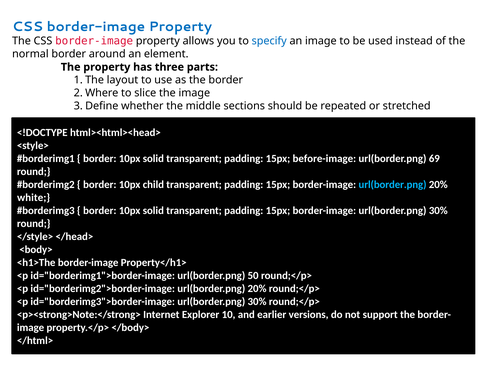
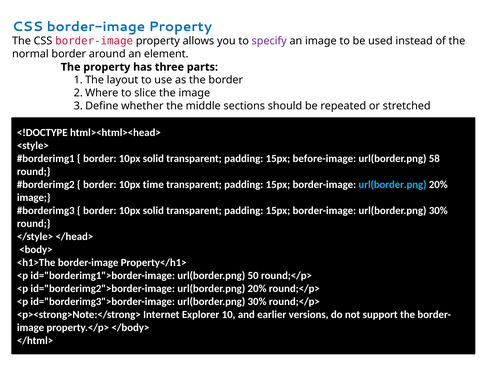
specify colour: blue -> purple (269, 41)
69: 69 -> 58 (434, 158)
child: child -> time (153, 184)
white: white -> image (34, 197)
